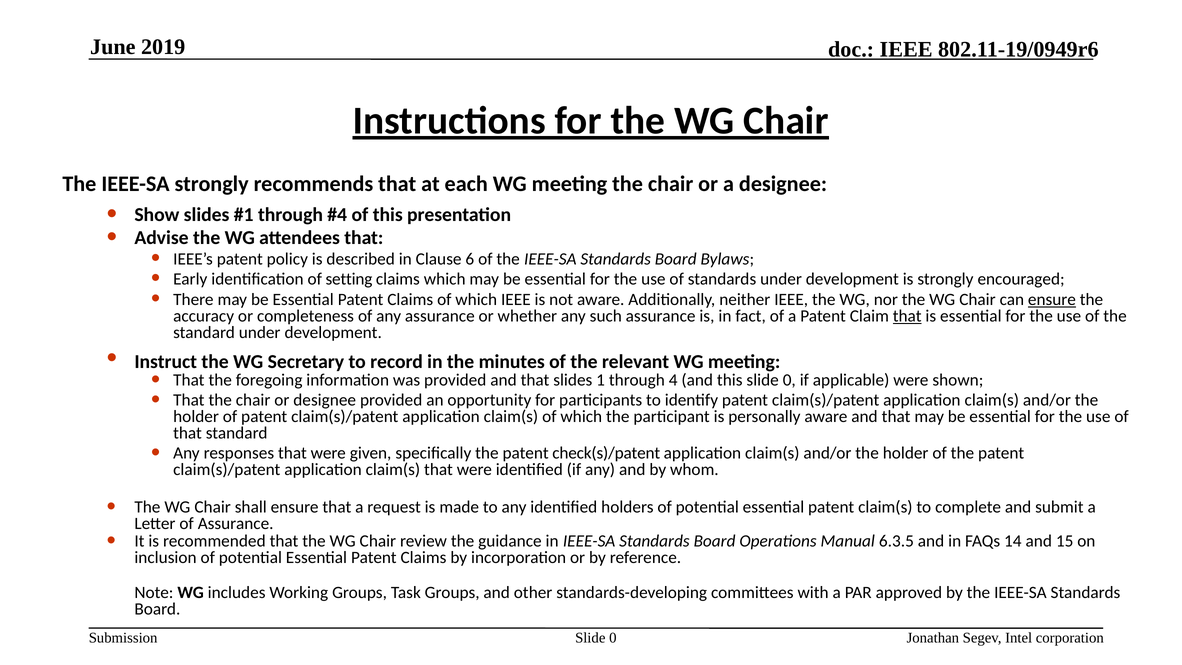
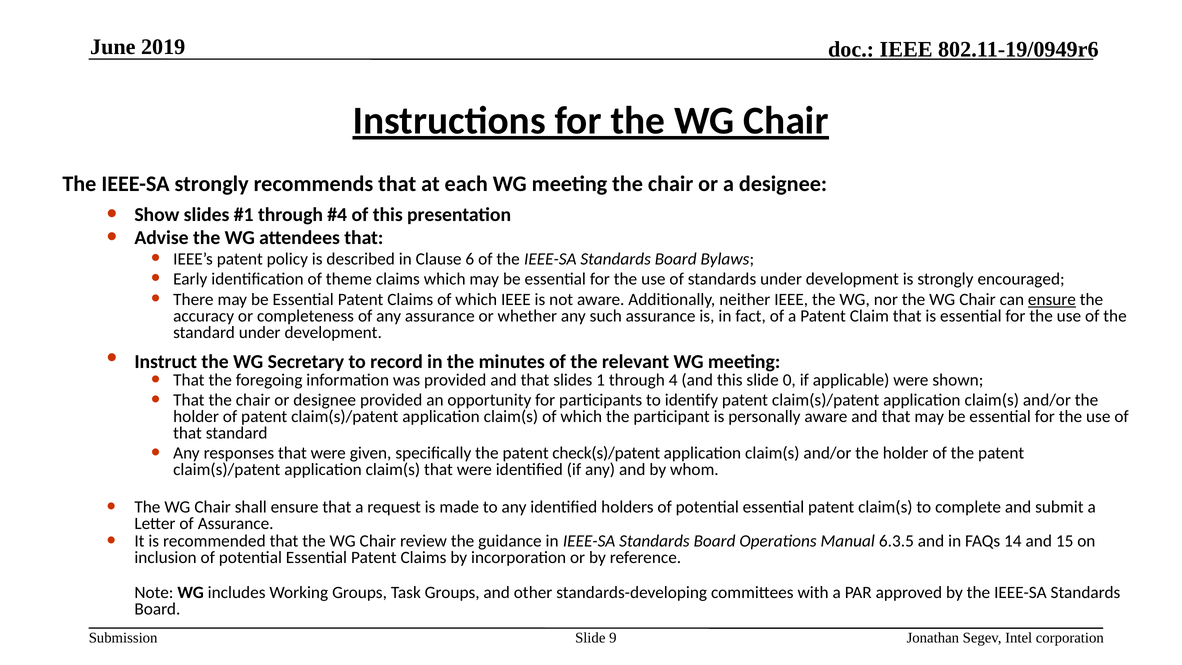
setting: setting -> theme (349, 279)
that underline: present -> none (907, 316)
0: 0 -> 9 (613, 638)
